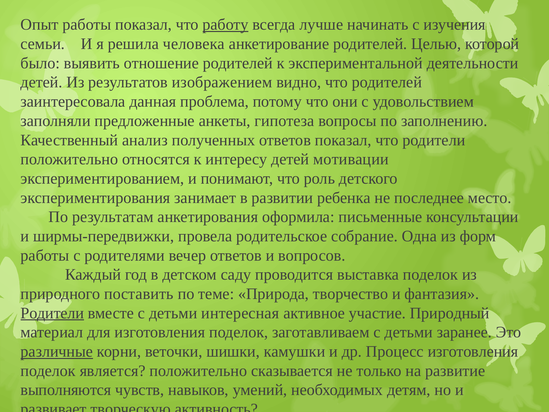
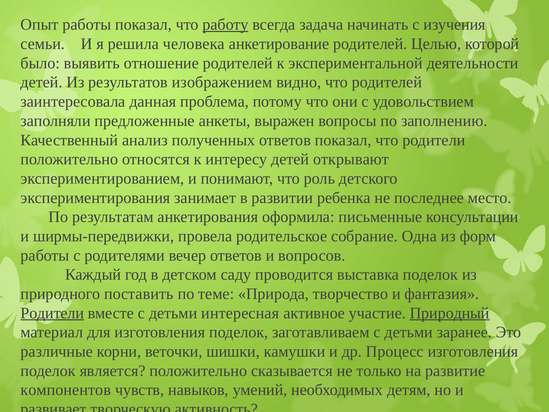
лучше: лучше -> задача (321, 25)
гипотеза: гипотеза -> выражен (284, 121)
мотивации: мотивации -> открывают (351, 159)
Природный underline: none -> present (450, 313)
различные underline: present -> none (57, 351)
выполняются: выполняются -> компонентов (66, 390)
